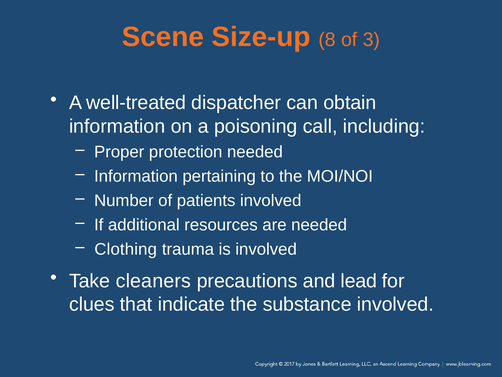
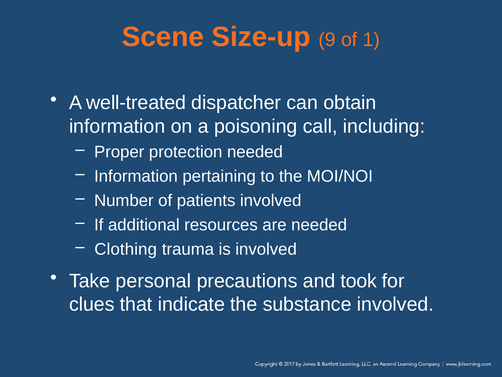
8: 8 -> 9 (327, 40)
3: 3 -> 1 (371, 40)
cleaners: cleaners -> personal (153, 281)
lead: lead -> took (359, 281)
